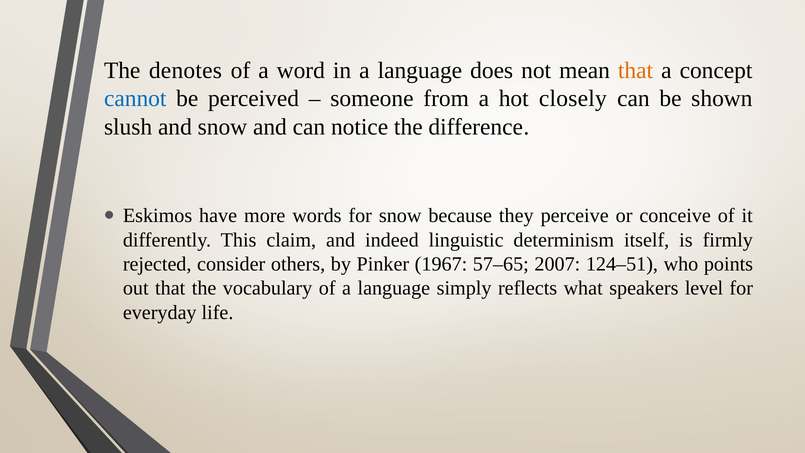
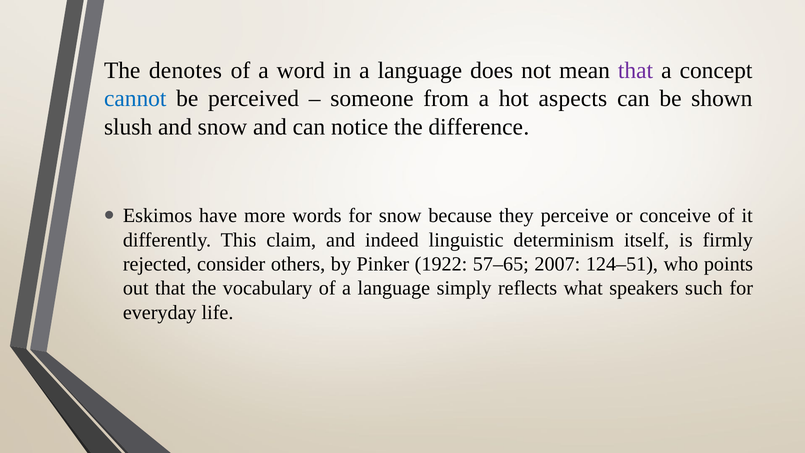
that colour: orange -> purple (636, 70)
closely: closely -> aspects (573, 99)
1967: 1967 -> 1922 (441, 264)
level: level -> such (704, 288)
